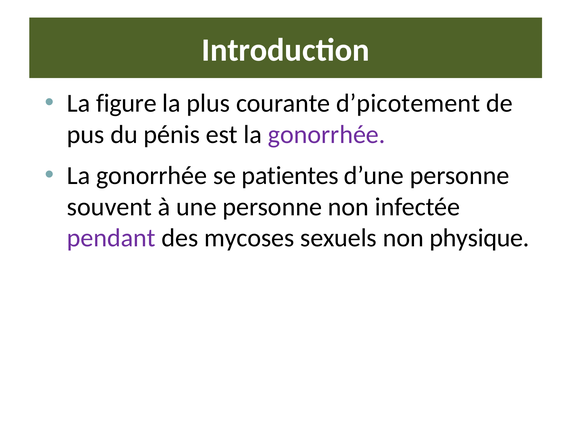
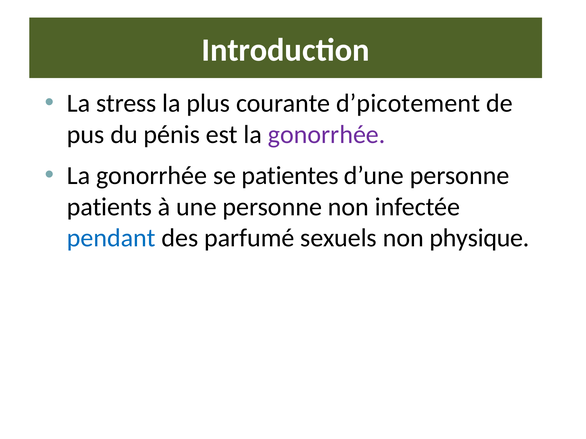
figure: figure -> stress (126, 103)
souvent: souvent -> patients (110, 207)
pendant colour: purple -> blue (111, 238)
mycoses: mycoses -> parfumé (249, 238)
